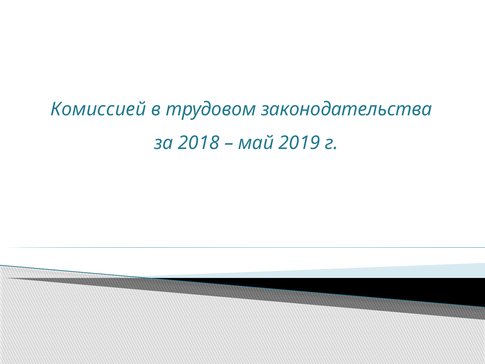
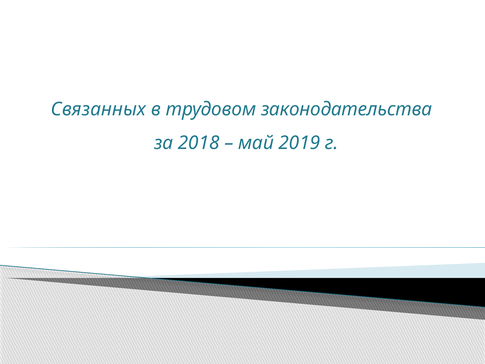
Комиссией: Комиссией -> Связанных (98, 109)
